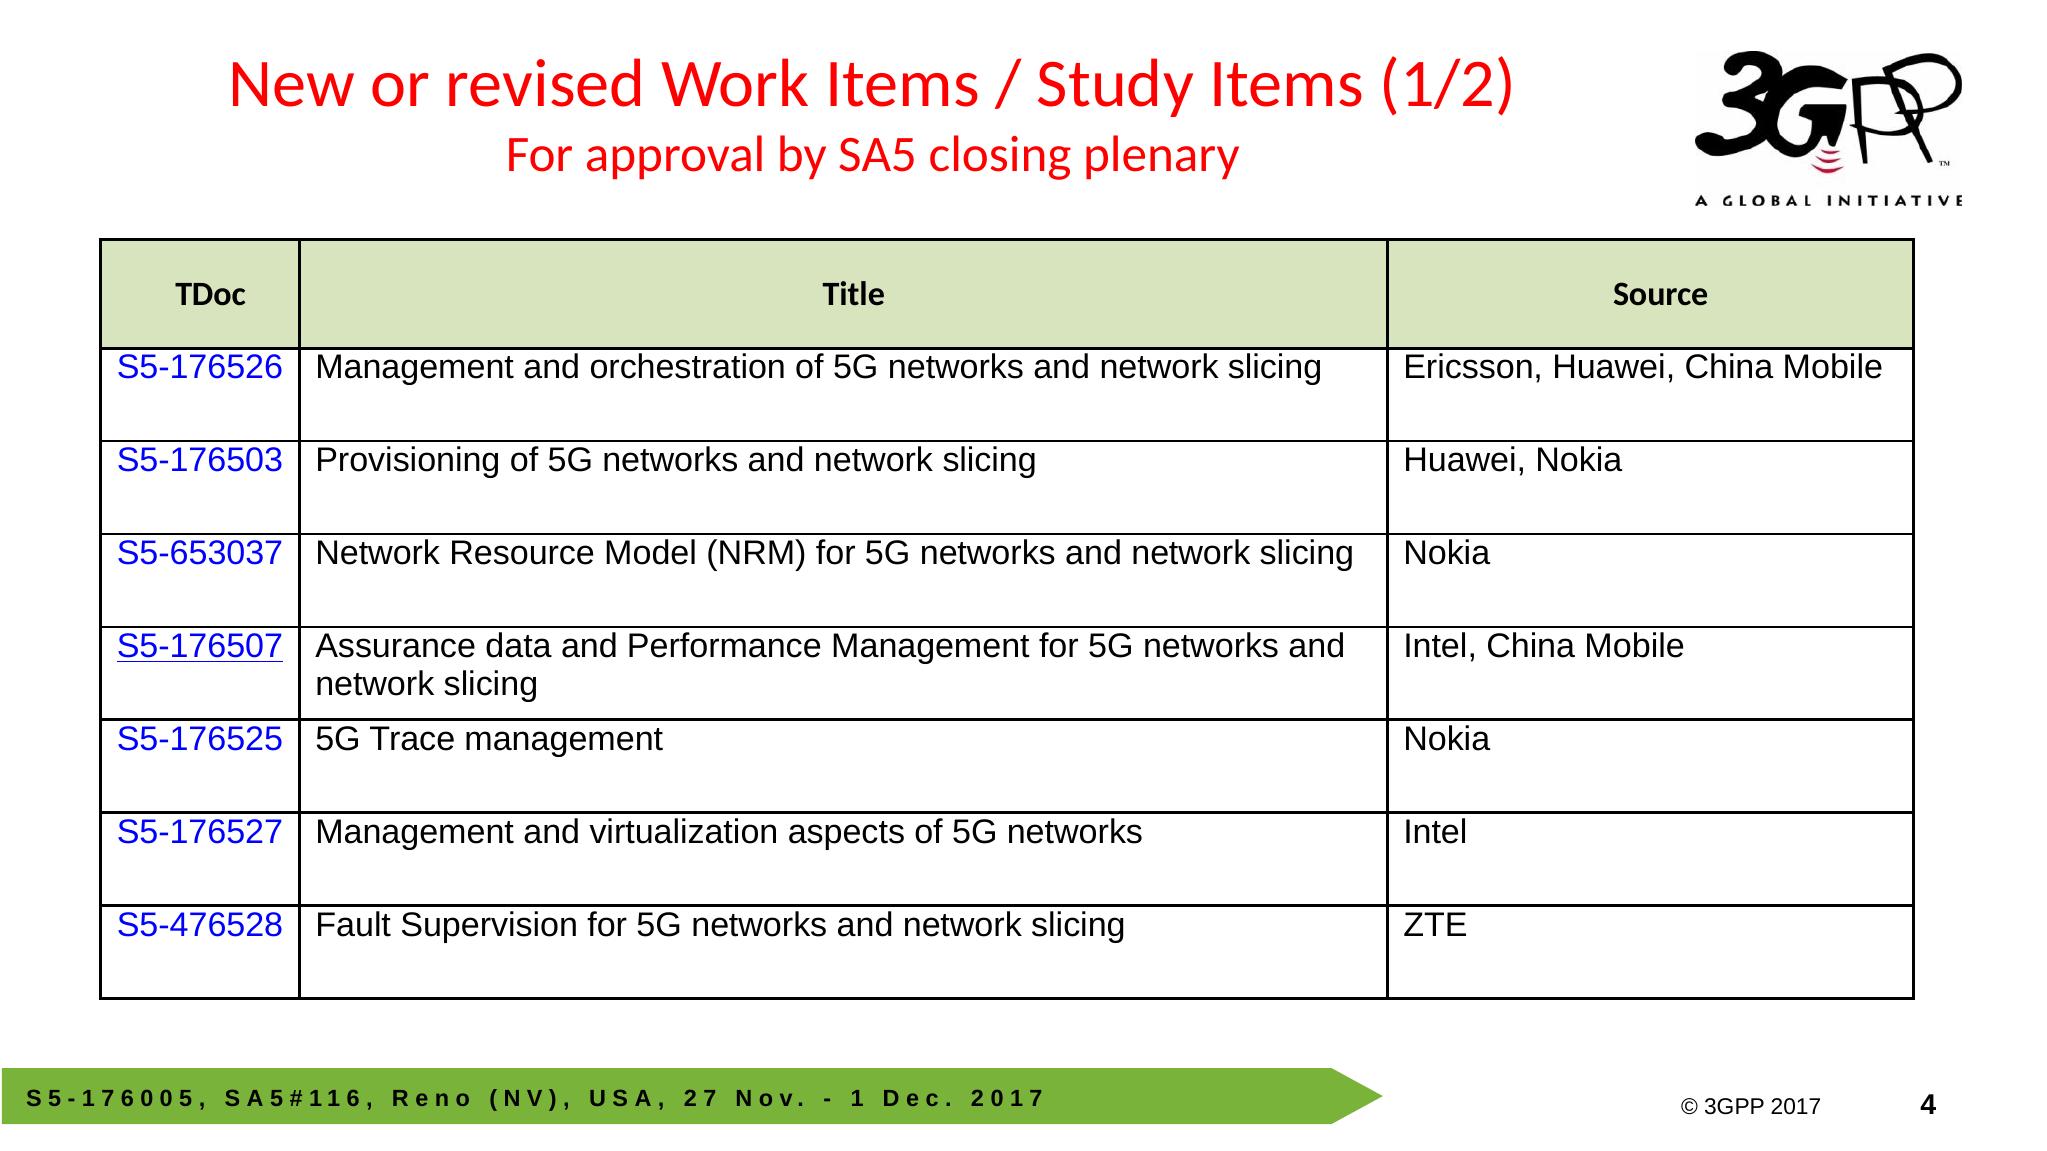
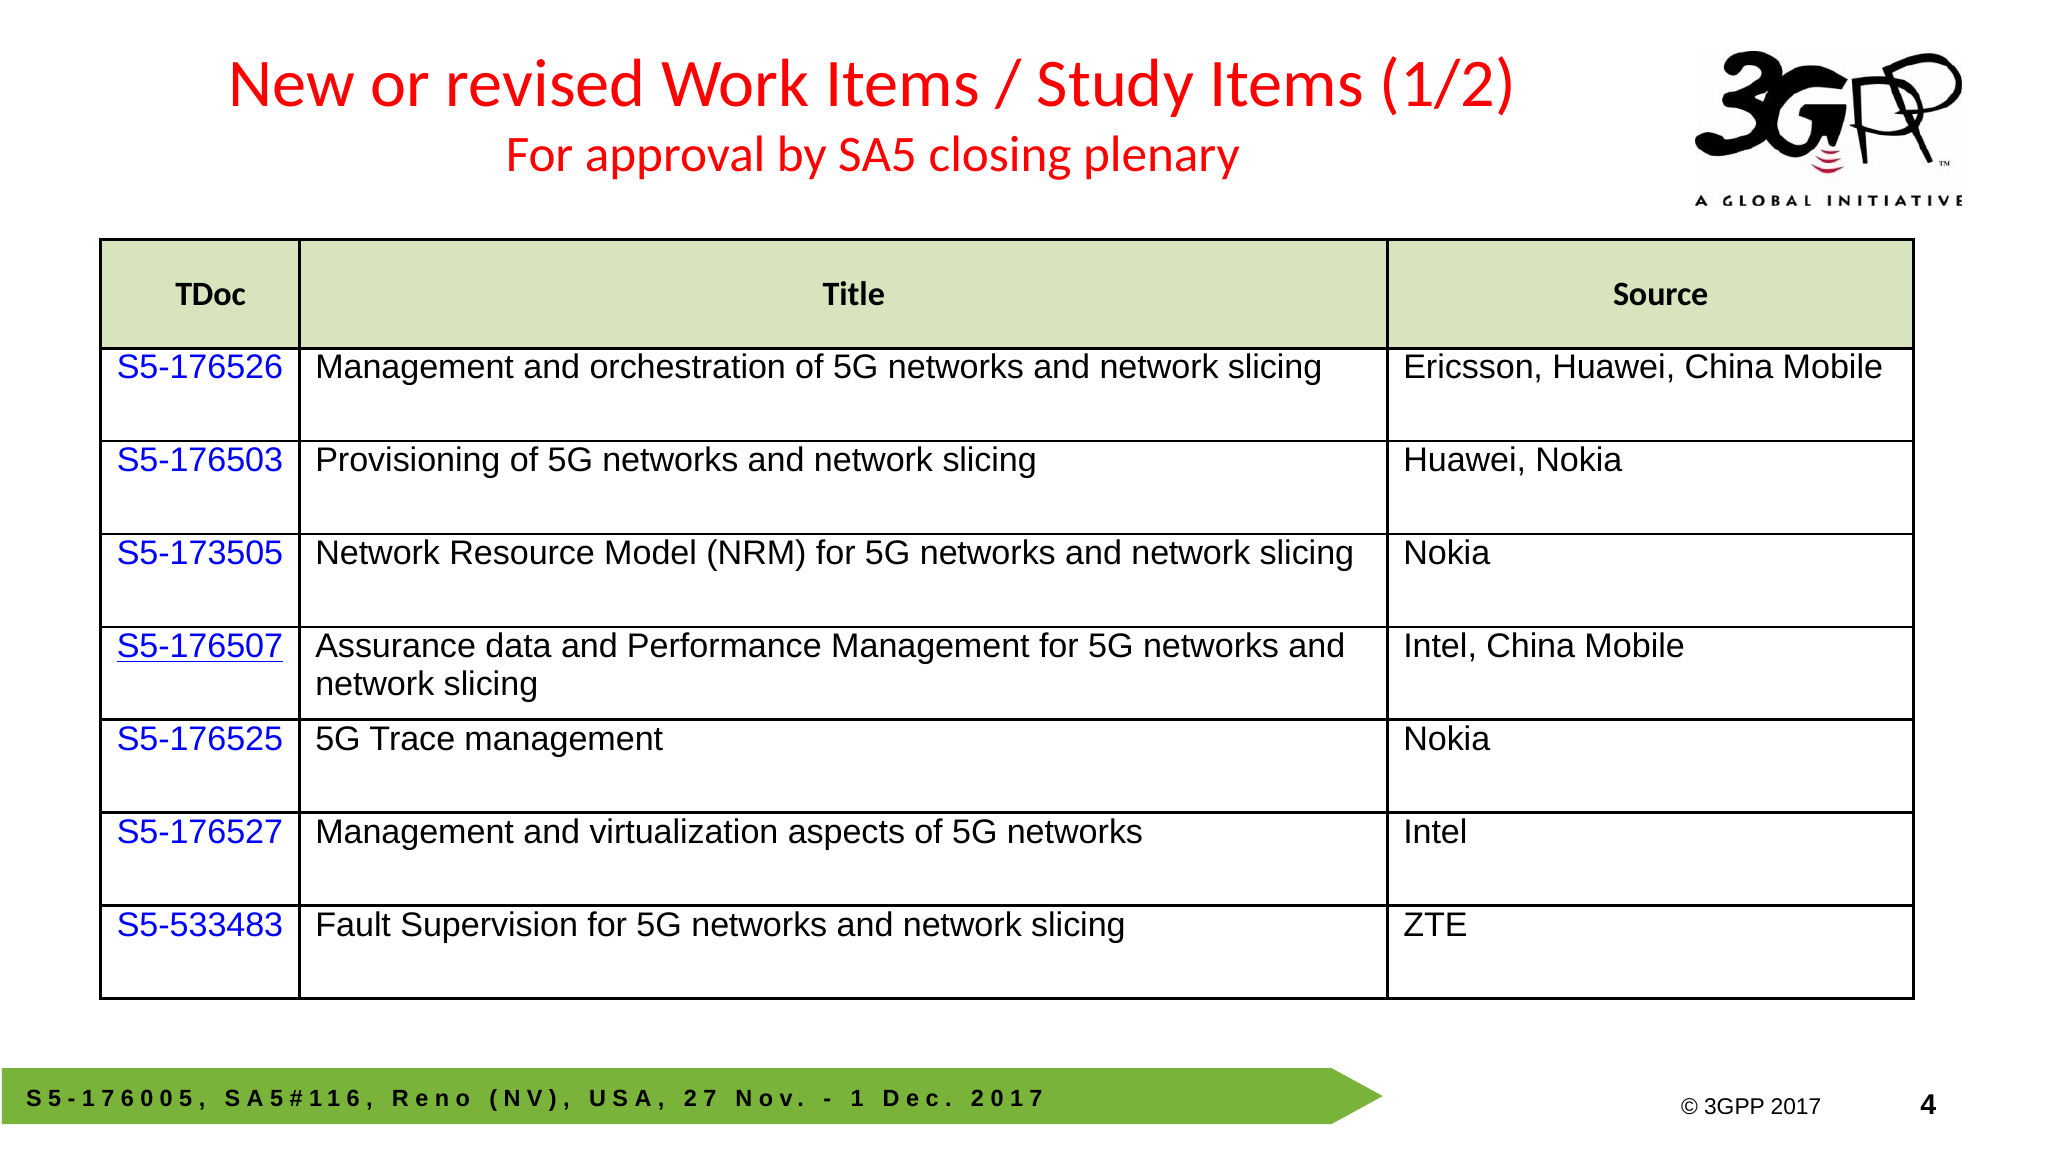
S5-653037: S5-653037 -> S5-173505 (200, 554)
S5-476528: S5-476528 -> S5-533483 (200, 925)
